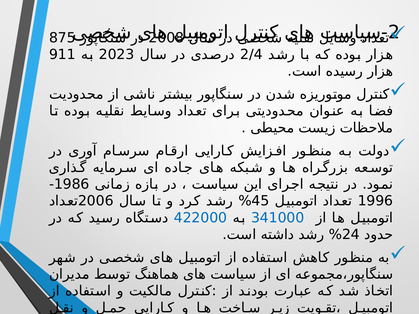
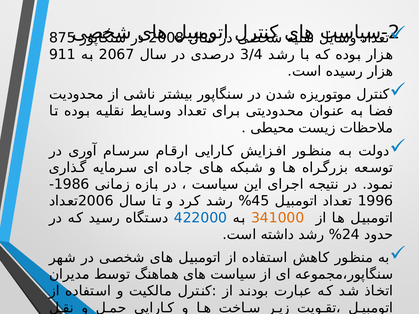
2023: 2023 -> 2067 (117, 55)
2/4: 2/4 -> 3/4 (251, 55)
341000 colour: blue -> orange (278, 218)
